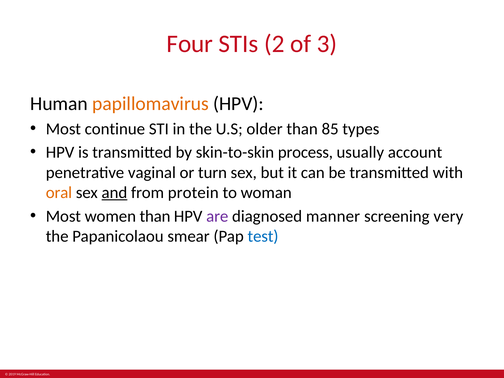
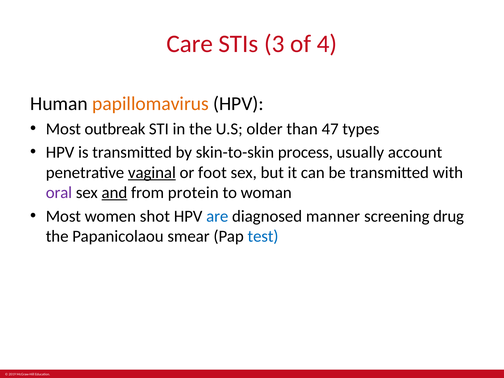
Four: Four -> Care (190, 44)
2: 2 -> 3 (274, 44)
3: 3 -> 4 (327, 44)
continue: continue -> outbreak (115, 129)
85: 85 -> 47 (330, 129)
vaginal underline: none -> present (152, 173)
turn: turn -> foot (212, 173)
oral colour: orange -> purple (59, 193)
women than: than -> shot (155, 216)
are colour: purple -> blue (217, 216)
very: very -> drug (449, 216)
